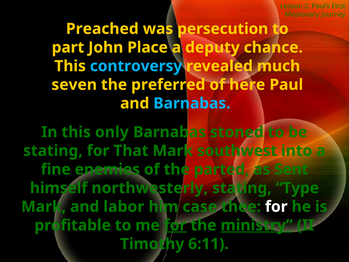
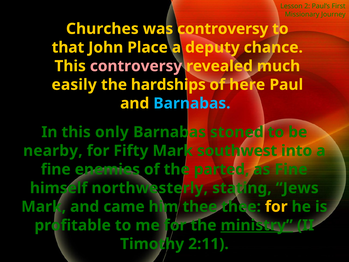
Preached: Preached -> Churches (102, 29)
was persecution: persecution -> controversy (223, 29)
part: part -> that (68, 47)
controversy colour: light blue -> pink (136, 66)
seven: seven -> easily (74, 85)
preferred: preferred -> hardships (168, 85)
stating: stating -> nearby (53, 151)
That: That -> Fifty (131, 151)
as Sent: Sent -> Fine (291, 169)
Type: Type -> Jews (297, 188)
labor: labor -> came (124, 206)
him case: case -> thee (200, 206)
for colour: white -> yellow (276, 206)
for underline: present -> none (175, 225)
6:11: 6:11 -> 2:11 (208, 244)
